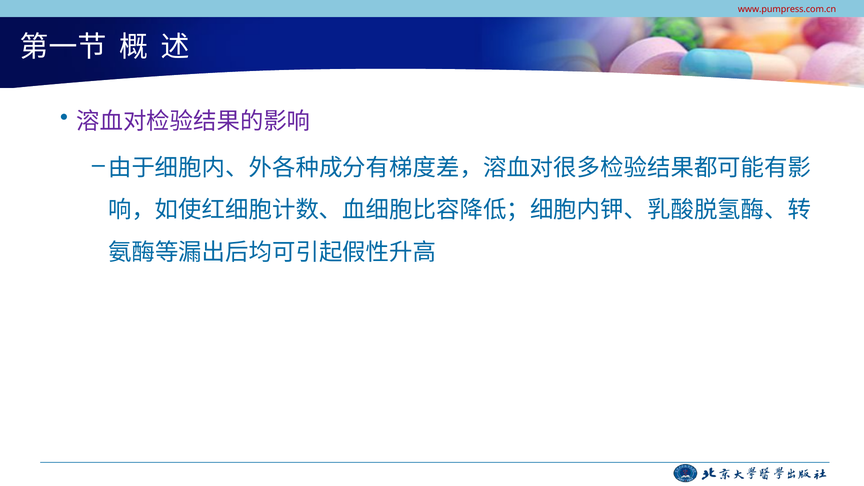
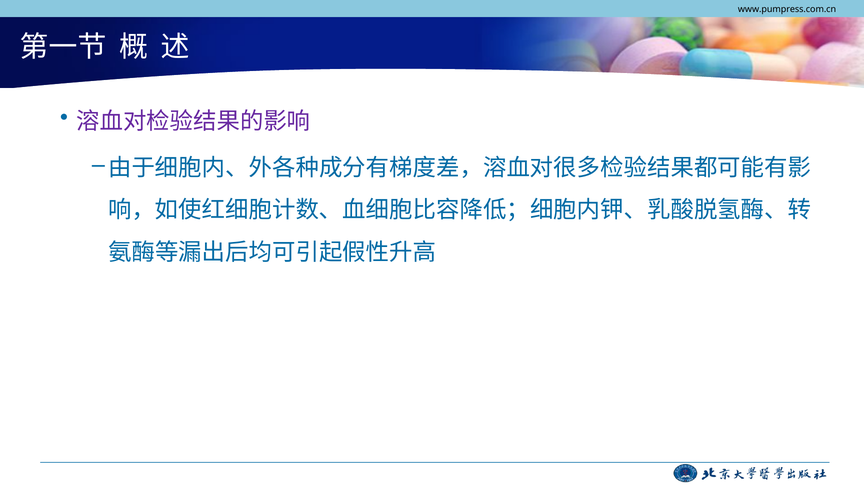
www.pumpress.com.cn colour: red -> black (787, 9)
